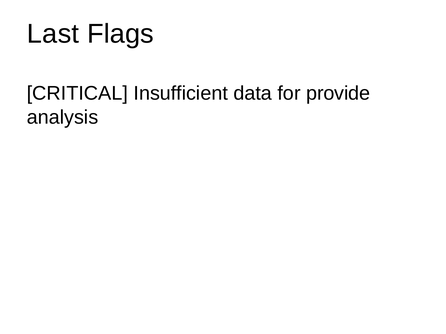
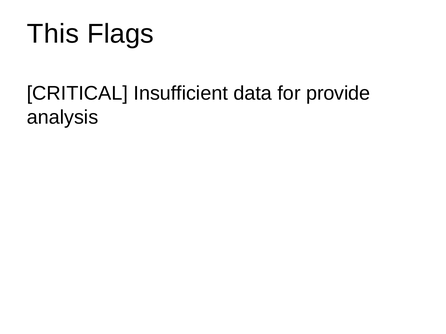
Last: Last -> This (53, 34)
